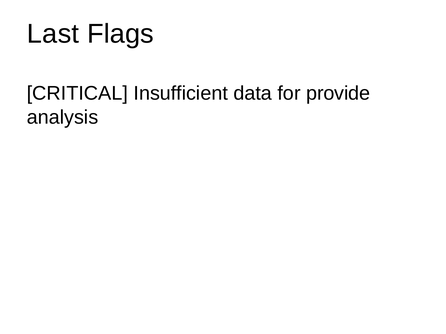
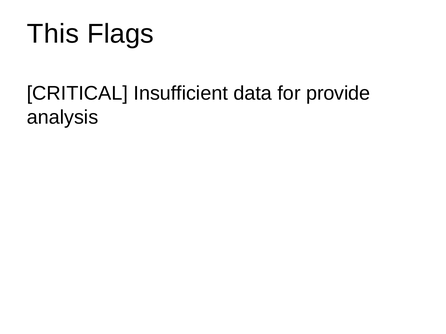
Last: Last -> This (53, 34)
